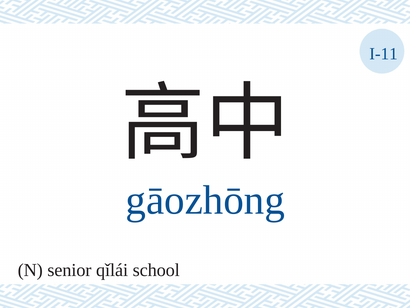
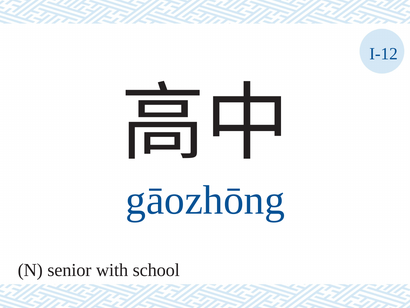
I-11: I-11 -> I-12 (383, 54)
qǐlái: qǐlái -> with (112, 270)
